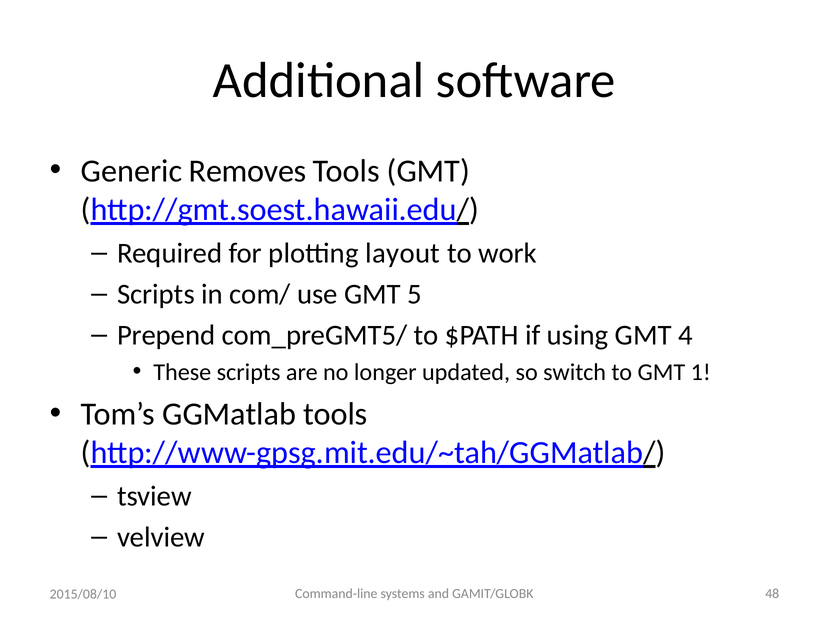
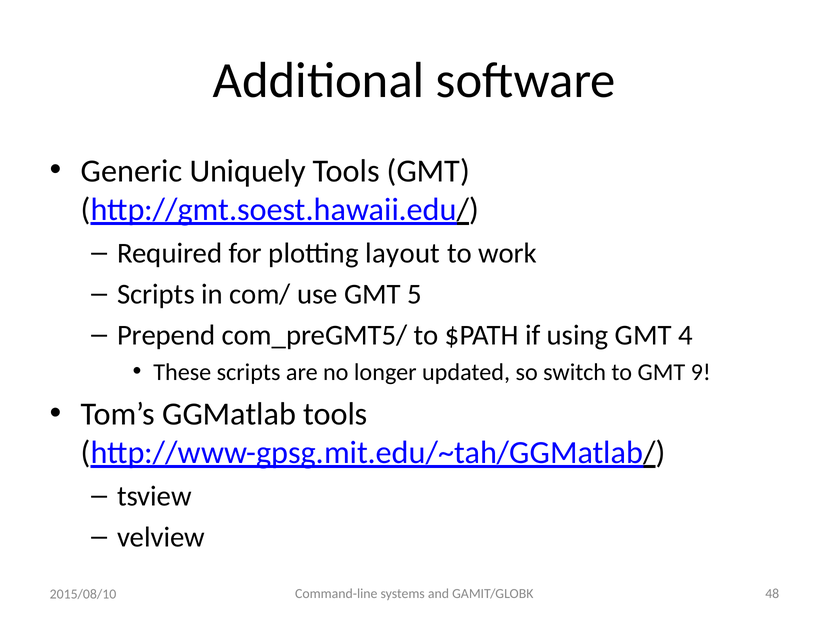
Removes: Removes -> Uniquely (248, 171)
1: 1 -> 9 (701, 372)
